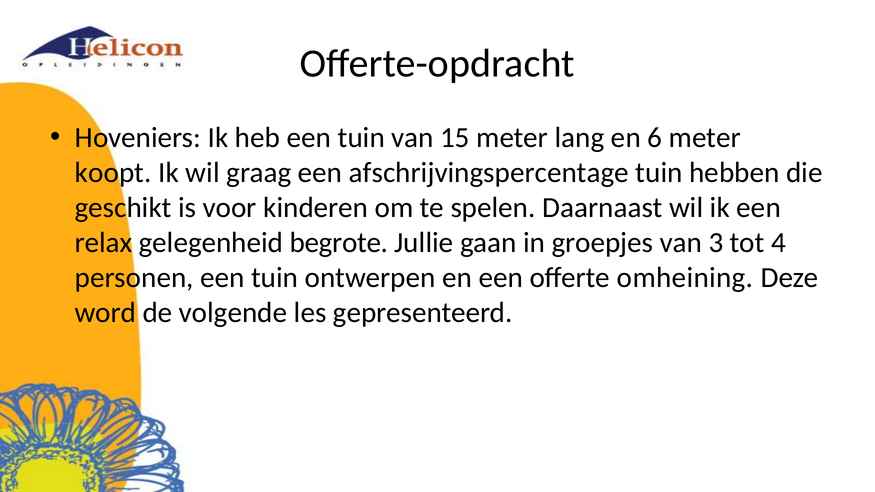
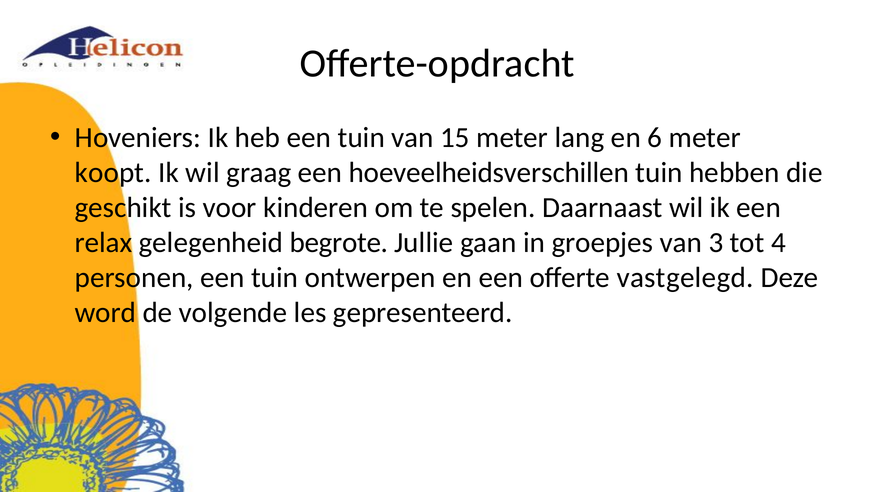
afschrijvingspercentage: afschrijvingspercentage -> hoeveelheidsverschillen (489, 173)
omheining: omheining -> vastgelegd (685, 278)
